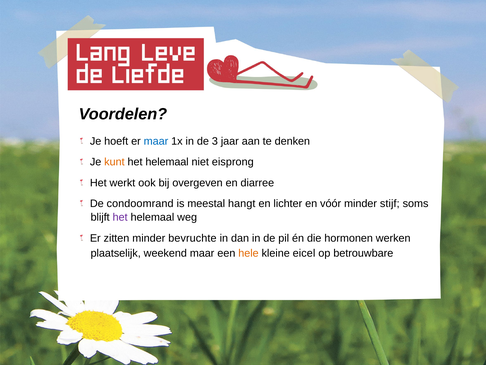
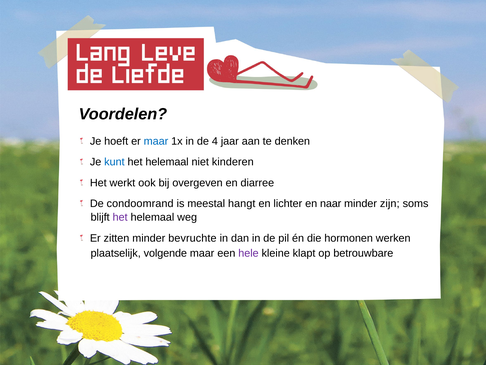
3: 3 -> 4 (215, 141)
kunt colour: orange -> blue (114, 162)
eisprong: eisprong -> kinderen (233, 162)
vóór: vóór -> naar (331, 203)
stijf: stijf -> zijn (390, 203)
weekend: weekend -> volgende (165, 253)
hele colour: orange -> purple (248, 253)
eicel: eicel -> klapt (304, 253)
